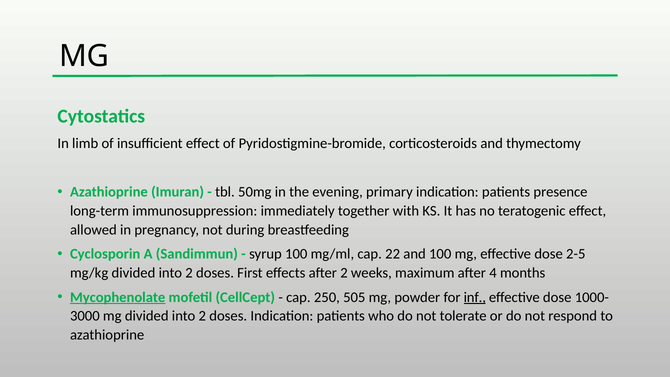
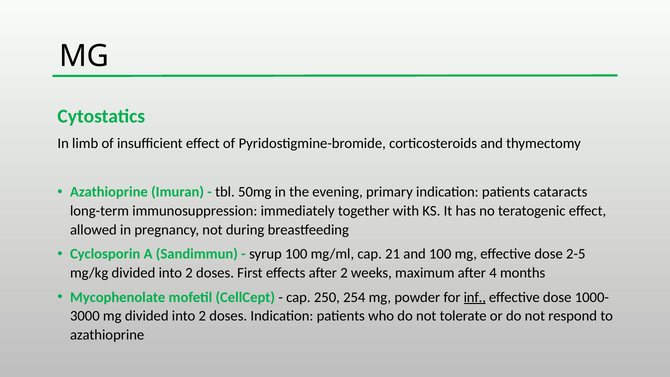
presence: presence -> cataracts (560, 192)
22: 22 -> 21 (393, 254)
Mycophenolate underline: present -> none (118, 297)
505: 505 -> 254 (354, 297)
